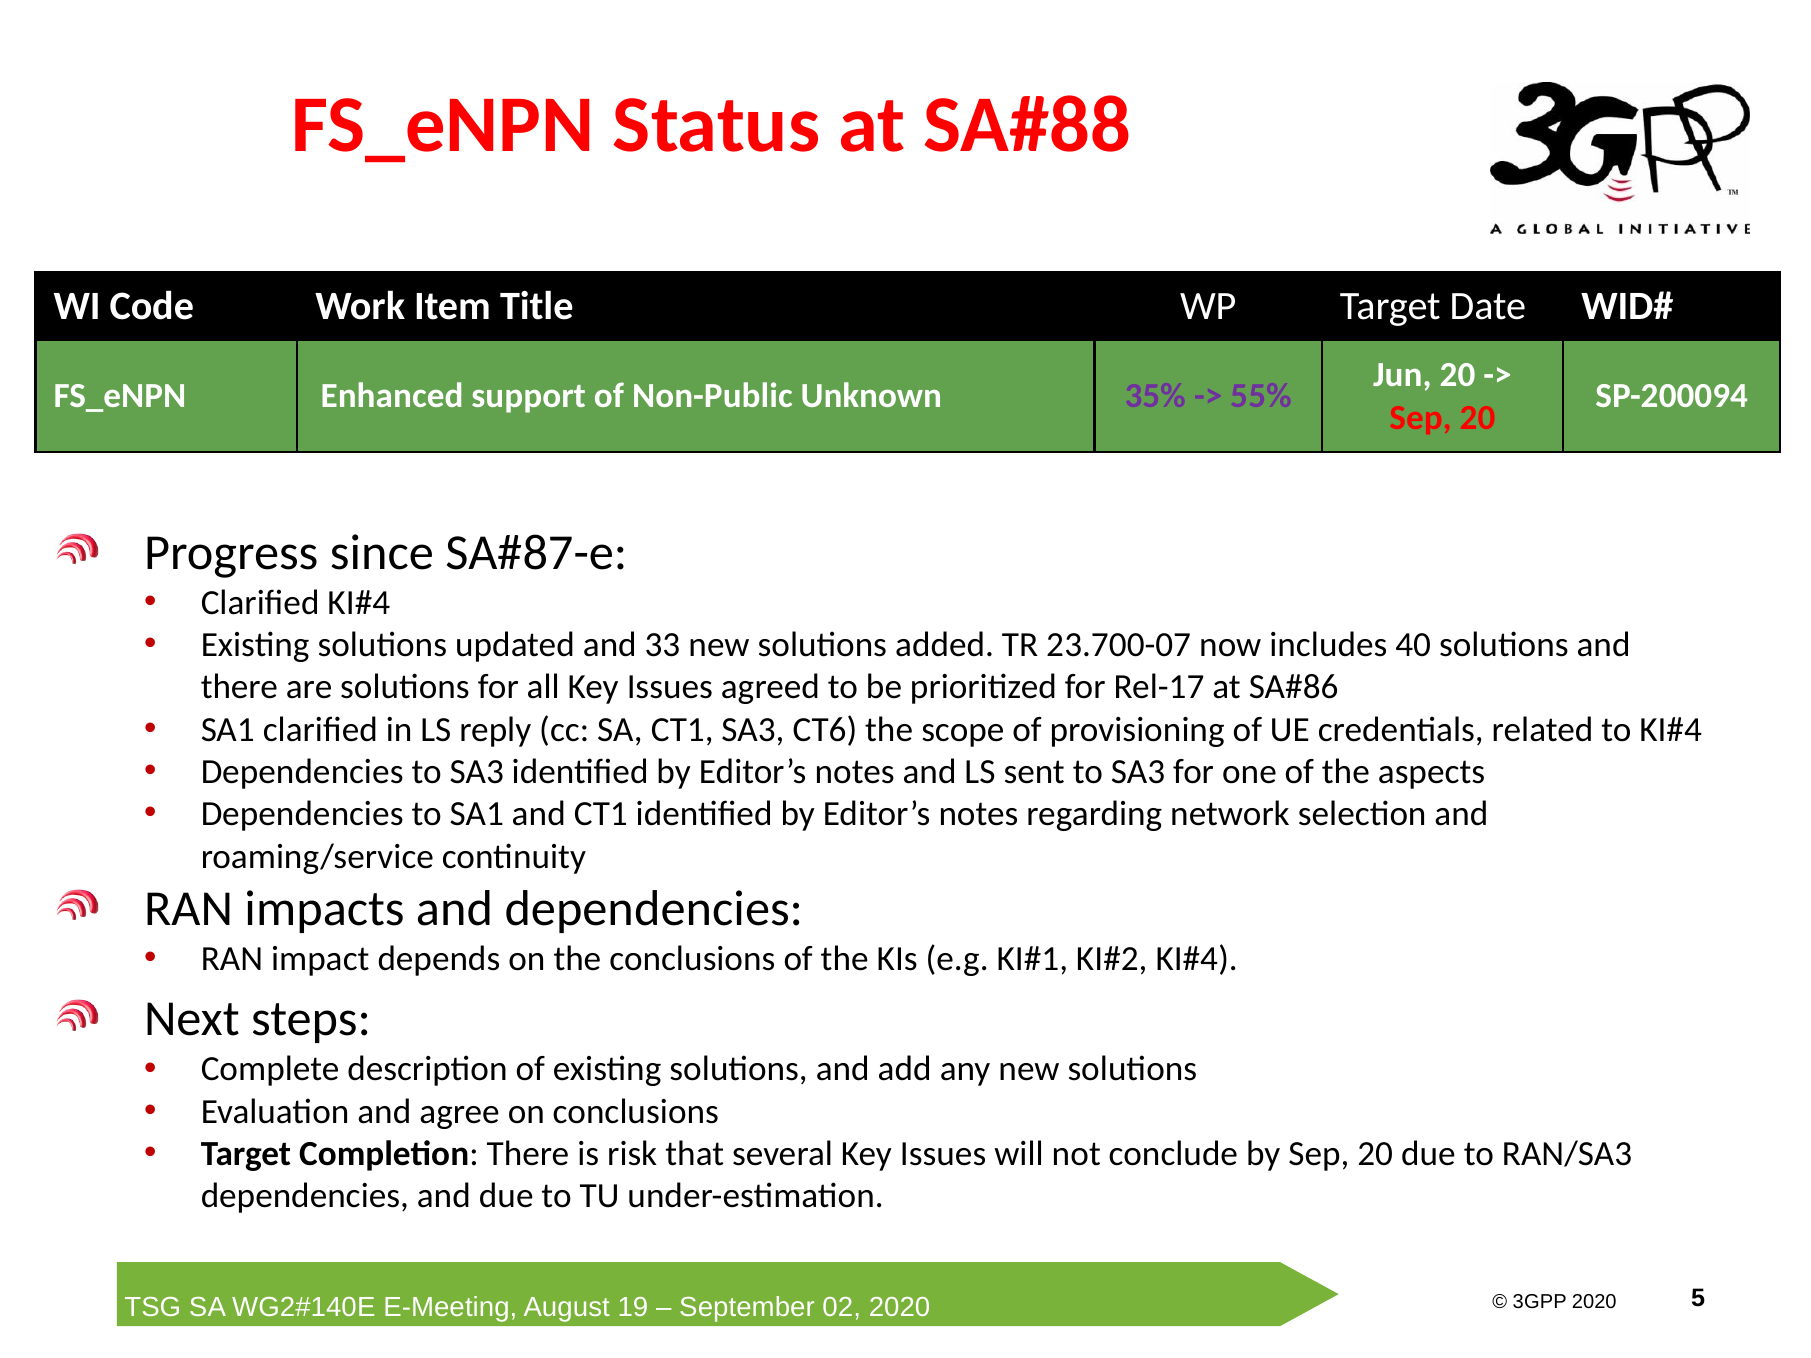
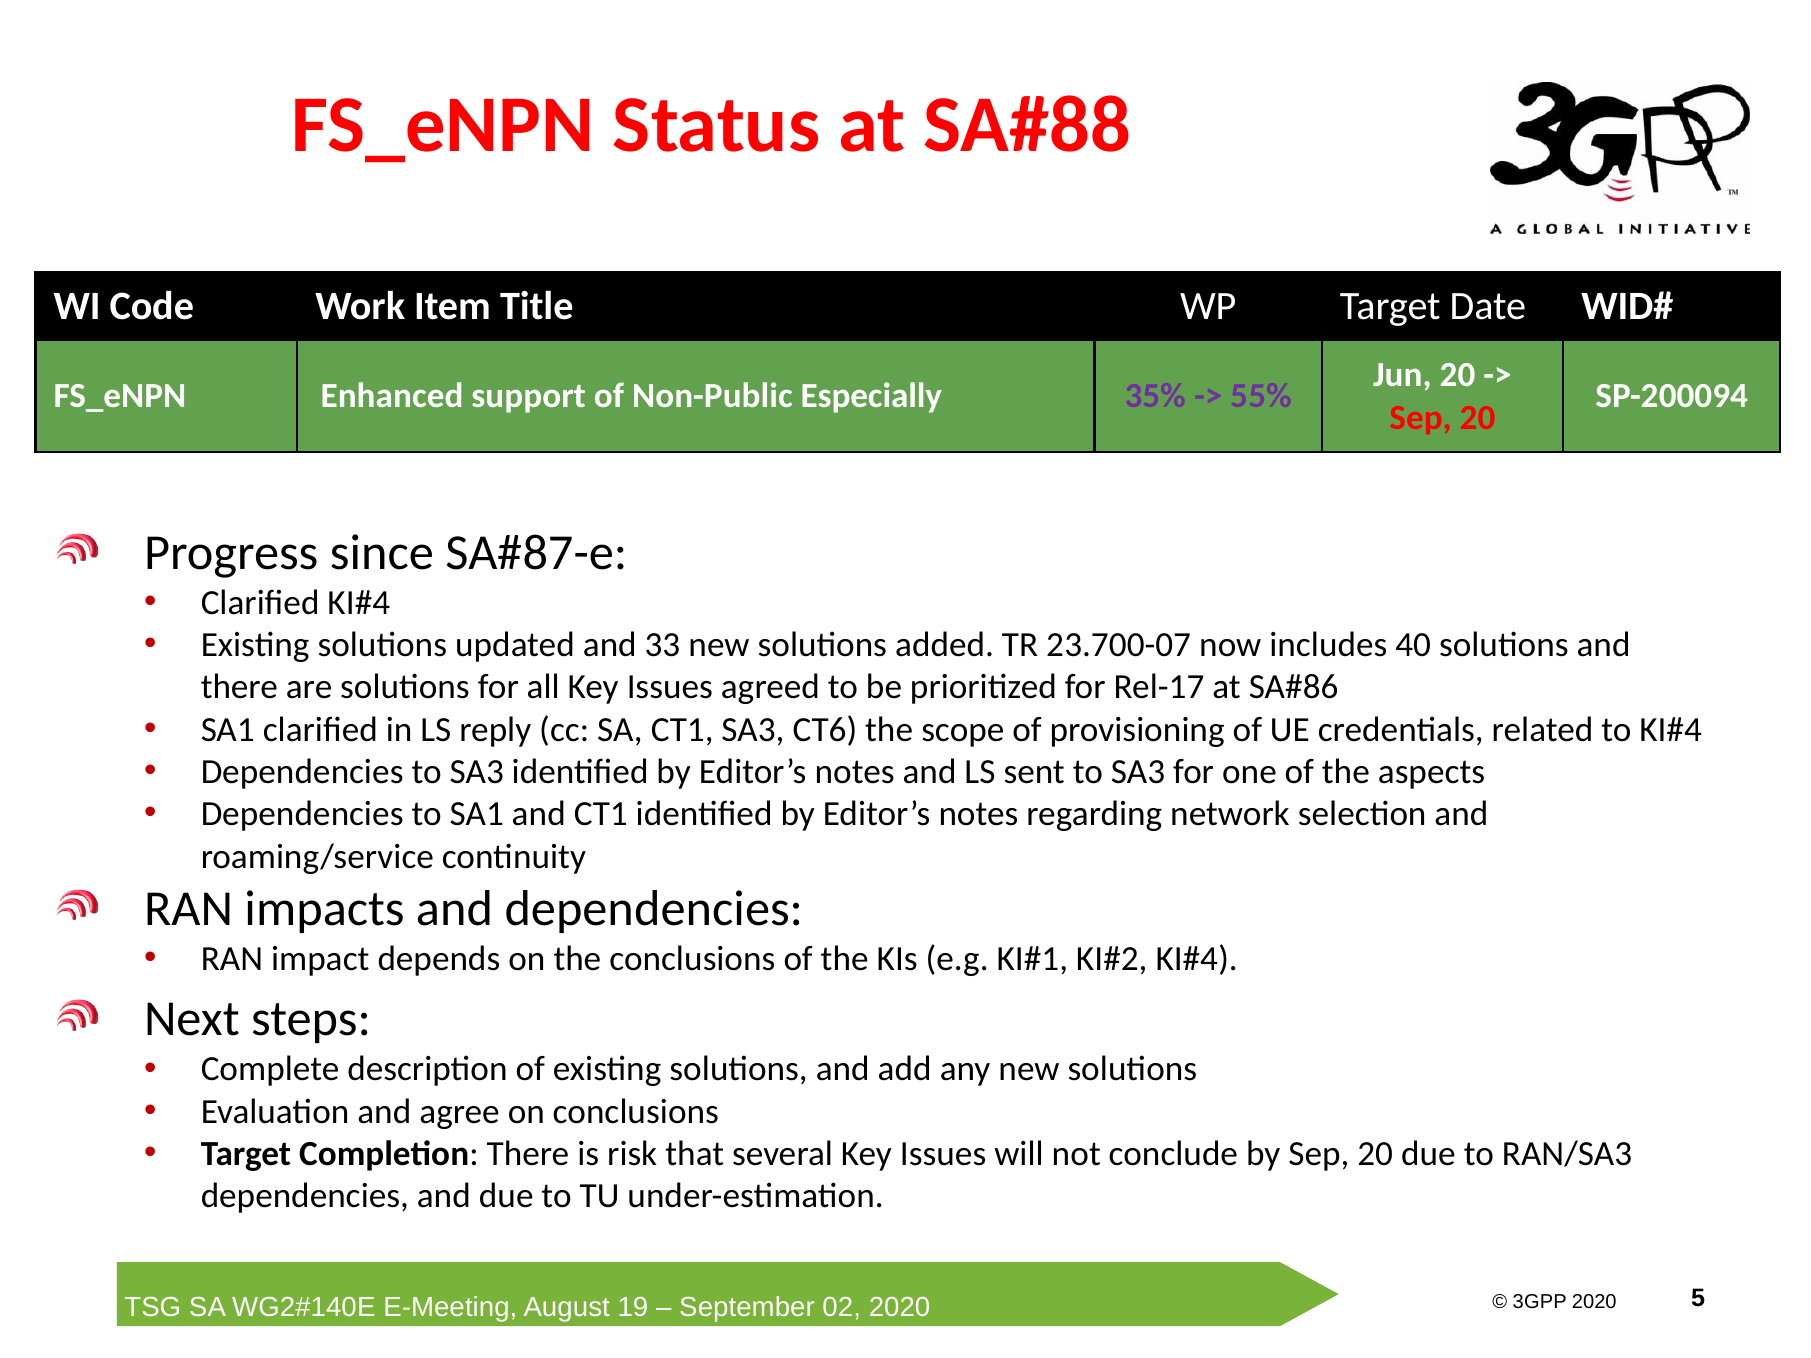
Unknown: Unknown -> Especially (871, 396)
